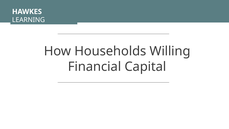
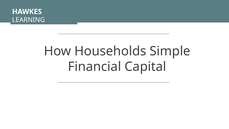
Willing: Willing -> Simple (170, 51)
